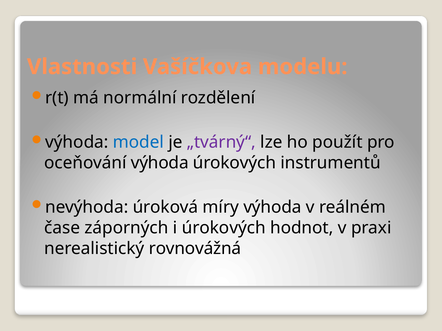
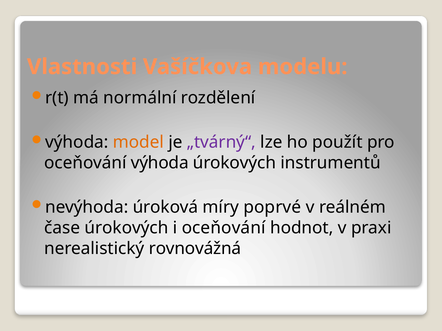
model colour: blue -> orange (138, 142)
míry výhoda: výhoda -> poprvé (272, 207)
čase záporných: záporných -> úrokových (126, 228)
i úrokových: úrokových -> oceňování (224, 228)
